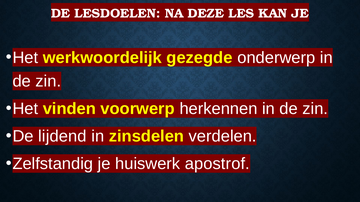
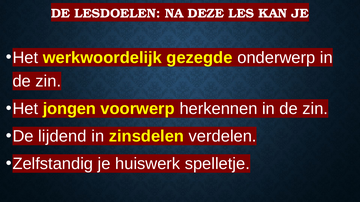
vinden: vinden -> jongen (69, 109)
apostrof: apostrof -> spelletje (217, 164)
